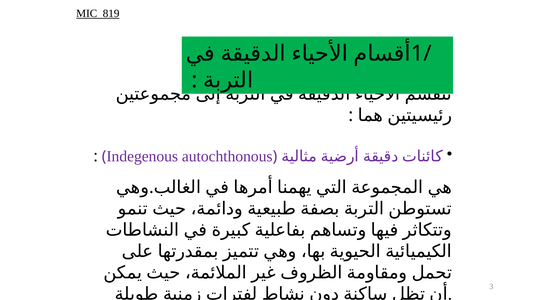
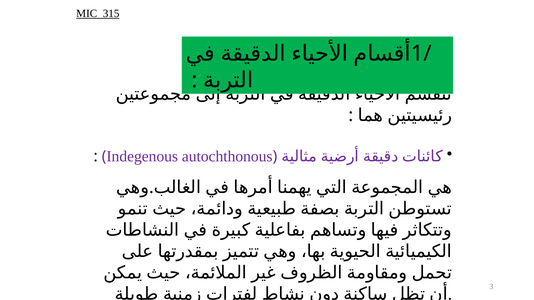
819: 819 -> 315 (111, 13)
